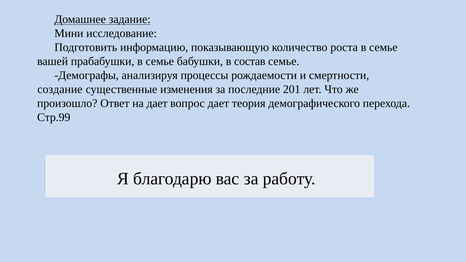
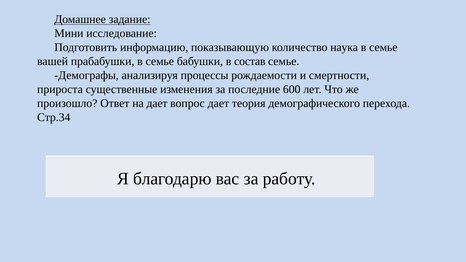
роста: роста -> наука (344, 47)
создание: создание -> прироста (60, 89)
201: 201 -> 600 (292, 89)
Стр.99: Стр.99 -> Стр.34 (54, 117)
